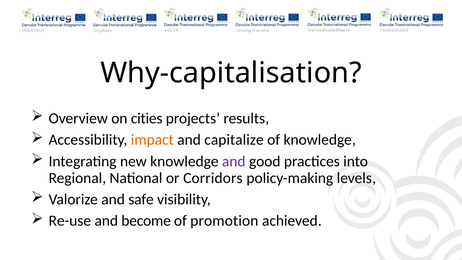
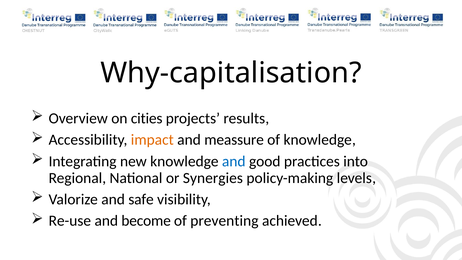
capitalize: capitalize -> meassure (234, 140)
and colour: purple -> blue (234, 161)
Corridors: Corridors -> Synergies (213, 178)
promotion: promotion -> preventing (224, 221)
